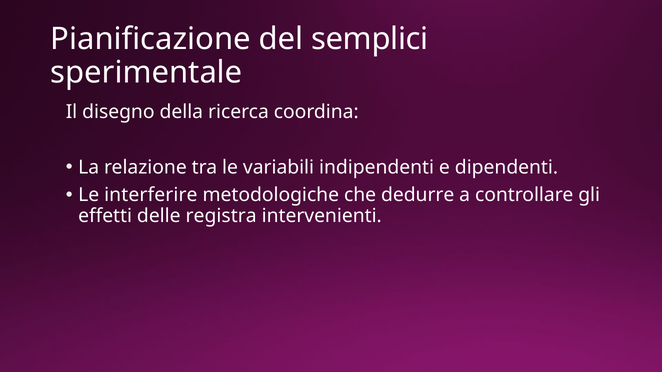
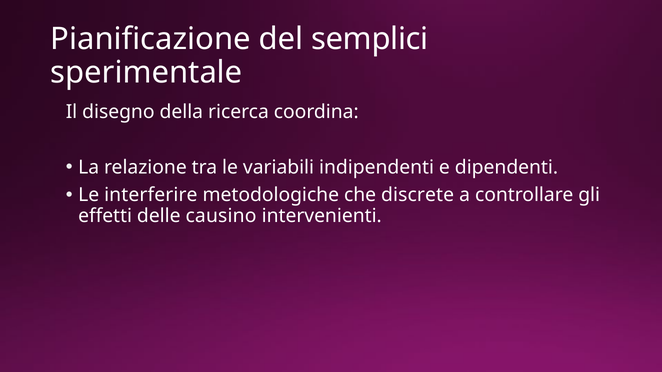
dedurre: dedurre -> discrete (418, 195)
registra: registra -> causino (221, 216)
